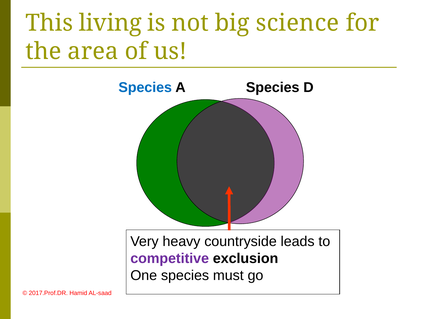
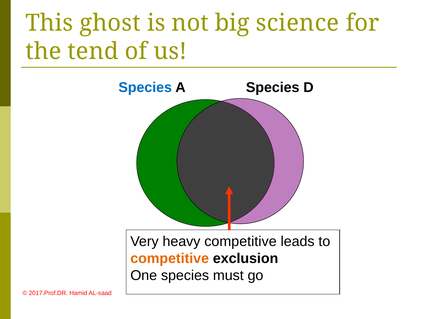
living: living -> ghost (110, 23)
area: area -> tend (93, 51)
heavy countryside: countryside -> competitive (240, 241)
competitive colour: purple -> orange (170, 258)
